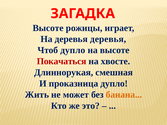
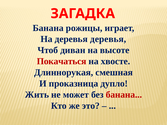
Высоте: Высоте -> Банана (48, 28)
Чтоб дупло: дупло -> диван (73, 50)
банана colour: orange -> red (124, 95)
